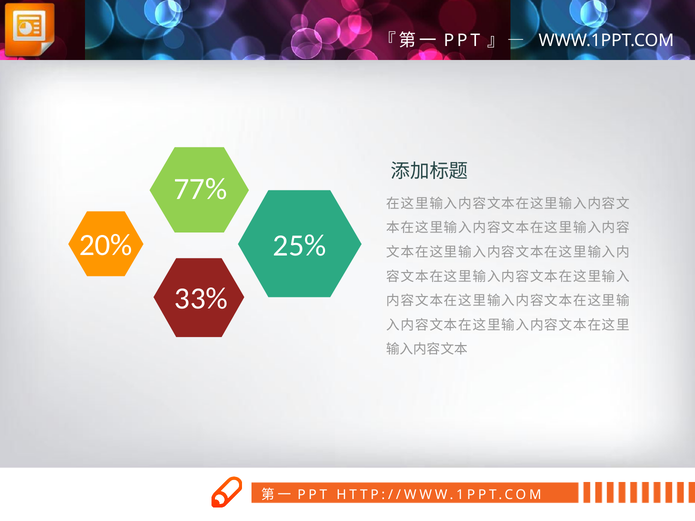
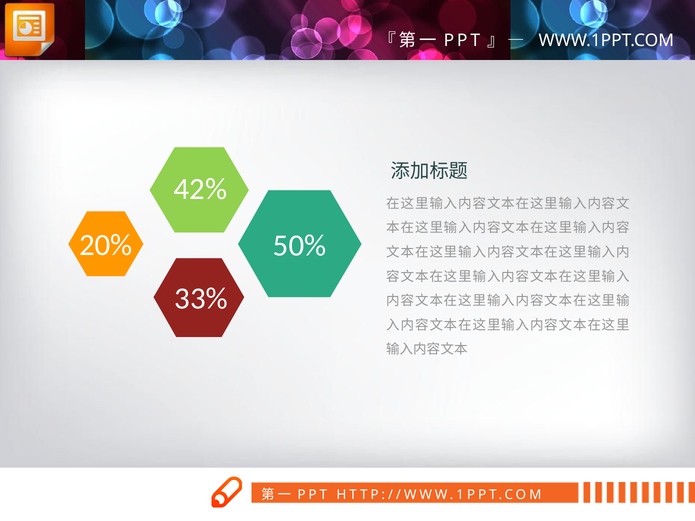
77%: 77% -> 42% (200, 189)
25%: 25% -> 50% (300, 246)
